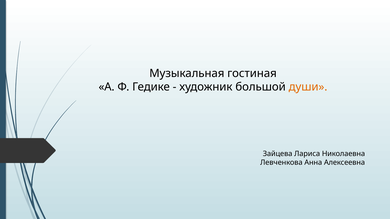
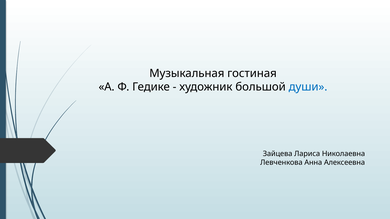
души colour: orange -> blue (308, 87)
